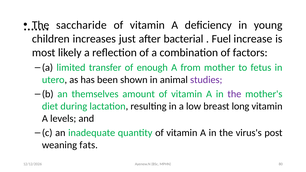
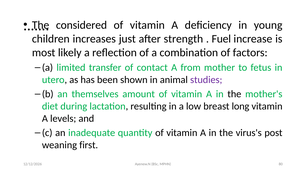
saccharide: saccharide -> considered (81, 25)
bacterial: bacterial -> strength (183, 39)
enough: enough -> contact (152, 68)
the colour: purple -> black (234, 94)
fats: fats -> first (89, 145)
